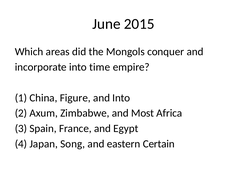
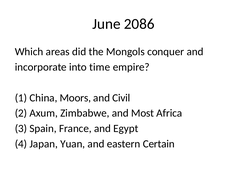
2015: 2015 -> 2086 (139, 24)
Figure: Figure -> Moors (75, 98)
and Into: Into -> Civil (121, 98)
Song: Song -> Yuan (73, 144)
